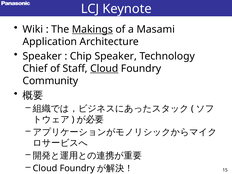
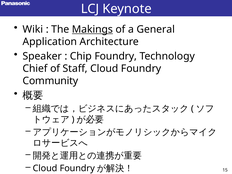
Masami: Masami -> General (156, 29)
Chip Speaker: Speaker -> Foundry (116, 56)
Cloud underline: present -> none (104, 68)
